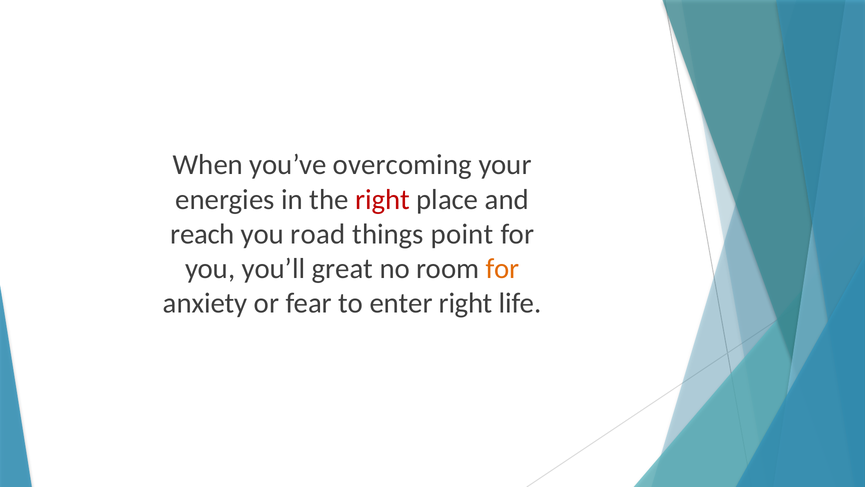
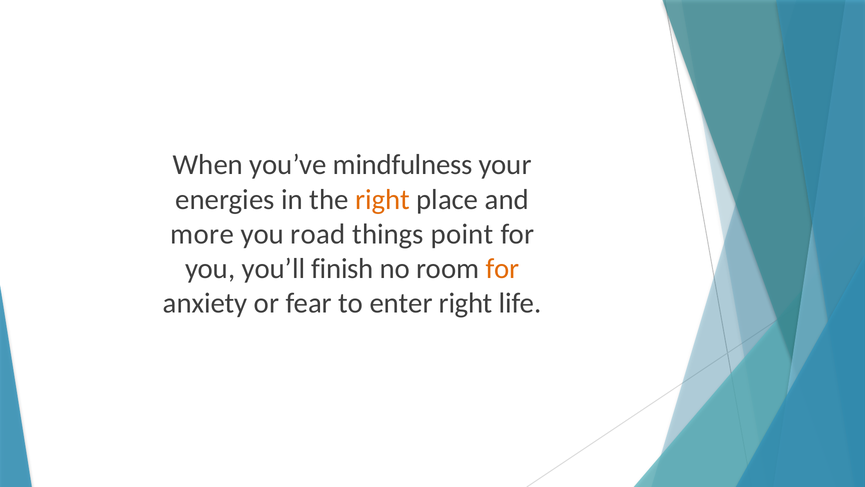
overcoming: overcoming -> mindfulness (403, 165)
right colour: red -> orange (382, 199)
reach: reach -> more (202, 234)
great: great -> finish (343, 269)
